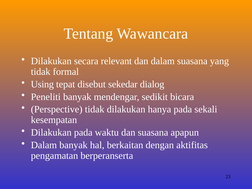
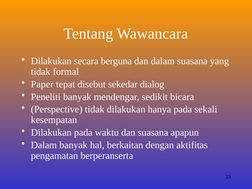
relevant: relevant -> berguna (116, 61)
Using: Using -> Paper (42, 84)
